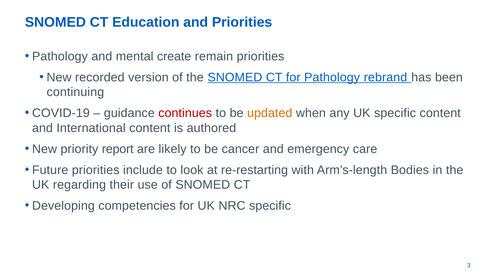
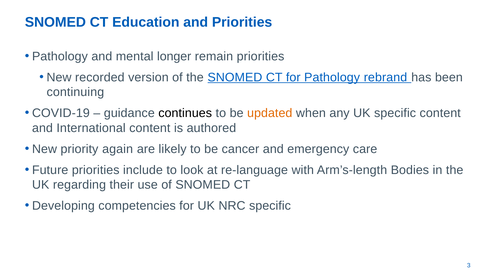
create: create -> longer (174, 56)
continues colour: red -> black (185, 113)
report: report -> again (118, 149)
re-restarting: re-restarting -> re-language (255, 170)
